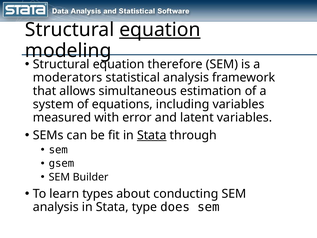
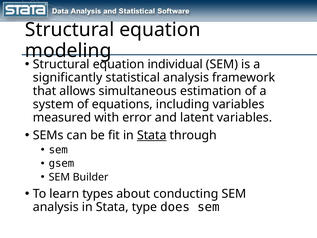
equation underline: present -> none (160, 30)
therefore: therefore -> individual (175, 64)
moderators: moderators -> significantly (68, 78)
